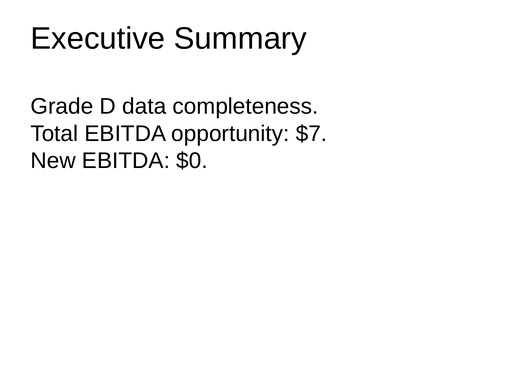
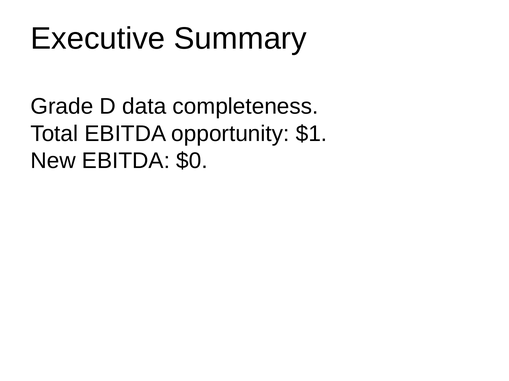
$7: $7 -> $1 (311, 134)
